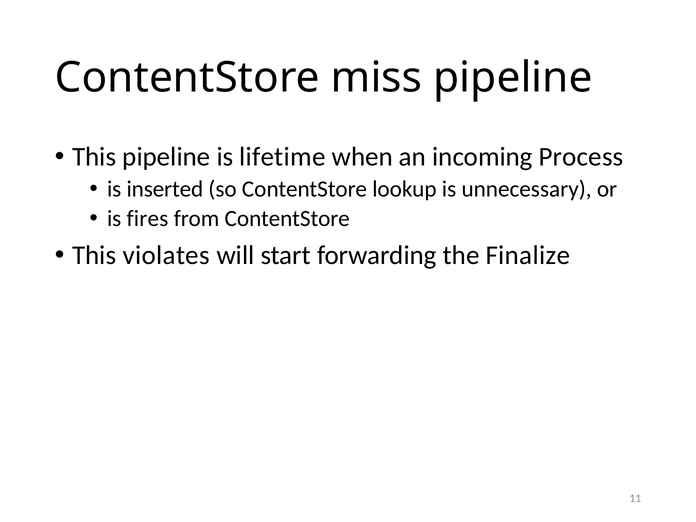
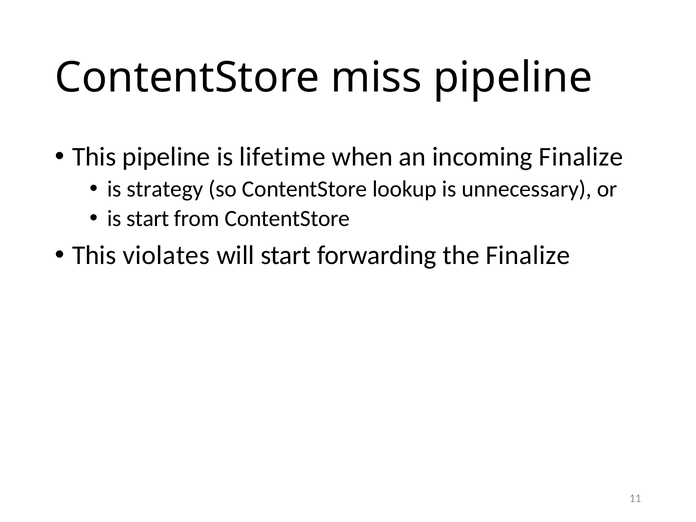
incoming Process: Process -> Finalize (581, 157)
inserted: inserted -> strategy (165, 189)
is fires: fires -> start (148, 219)
